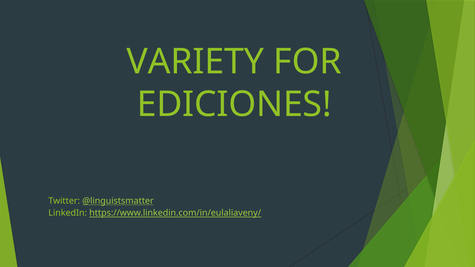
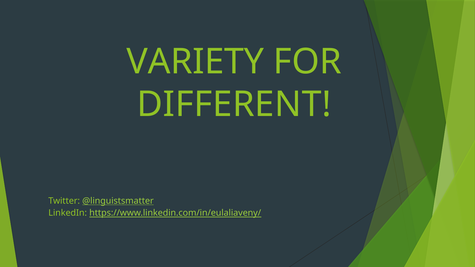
EDICIONES: EDICIONES -> DIFFERENT (234, 105)
